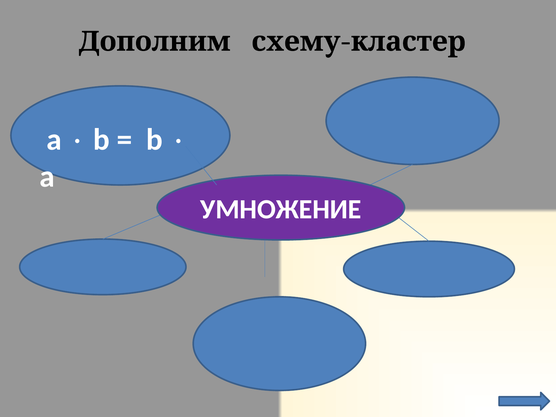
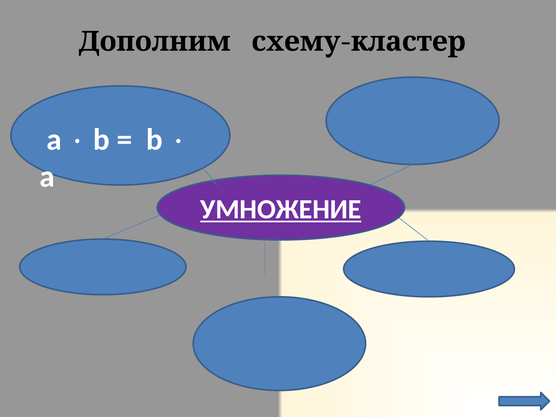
УМНОЖЕНИЕ underline: none -> present (281, 209)
